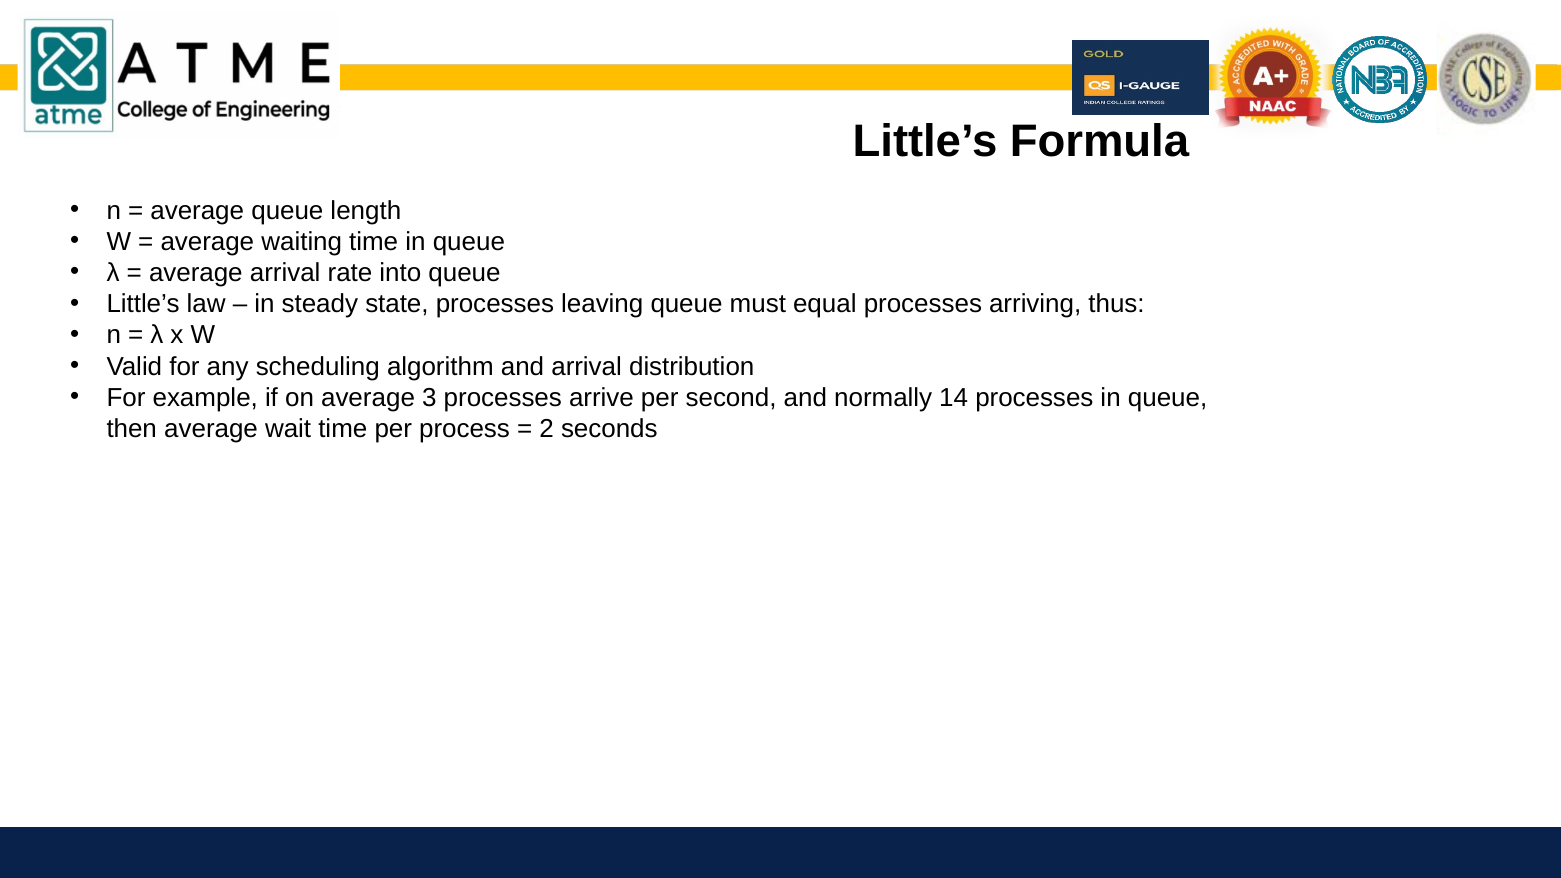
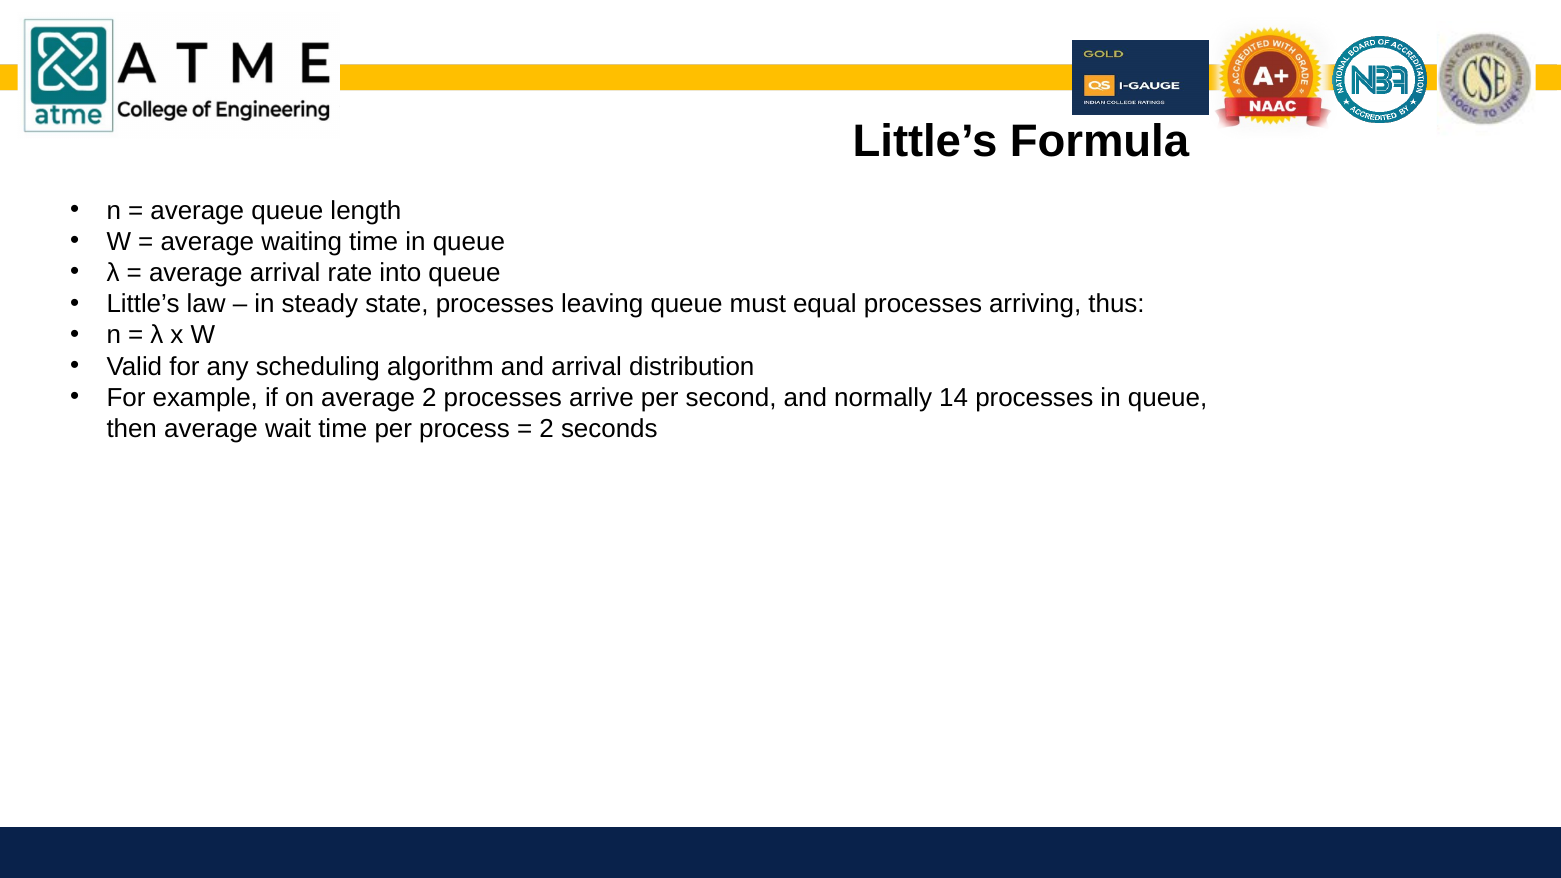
average 3: 3 -> 2 (429, 398)
